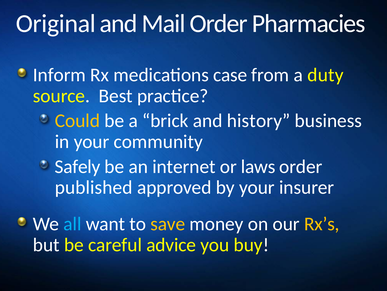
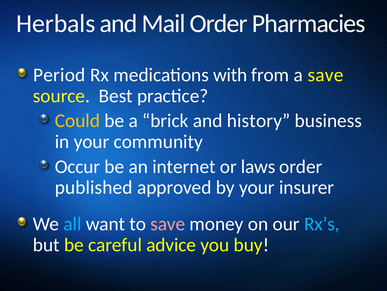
Original: Original -> Herbals (56, 24)
Inform: Inform -> Period (59, 75)
case: case -> with (230, 75)
a duty: duty -> save (325, 75)
Safely: Safely -> Occur (78, 166)
save colour: yellow -> pink (168, 223)
Rx’s colour: yellow -> light blue (322, 223)
